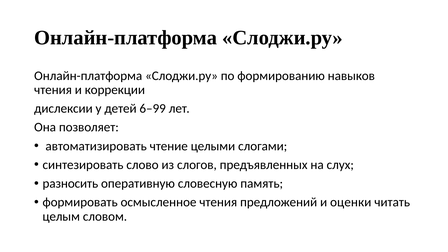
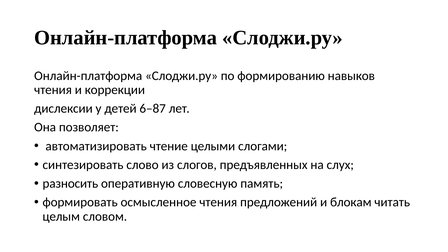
6–99: 6–99 -> 6–87 (153, 109)
оценки: оценки -> блокам (351, 202)
